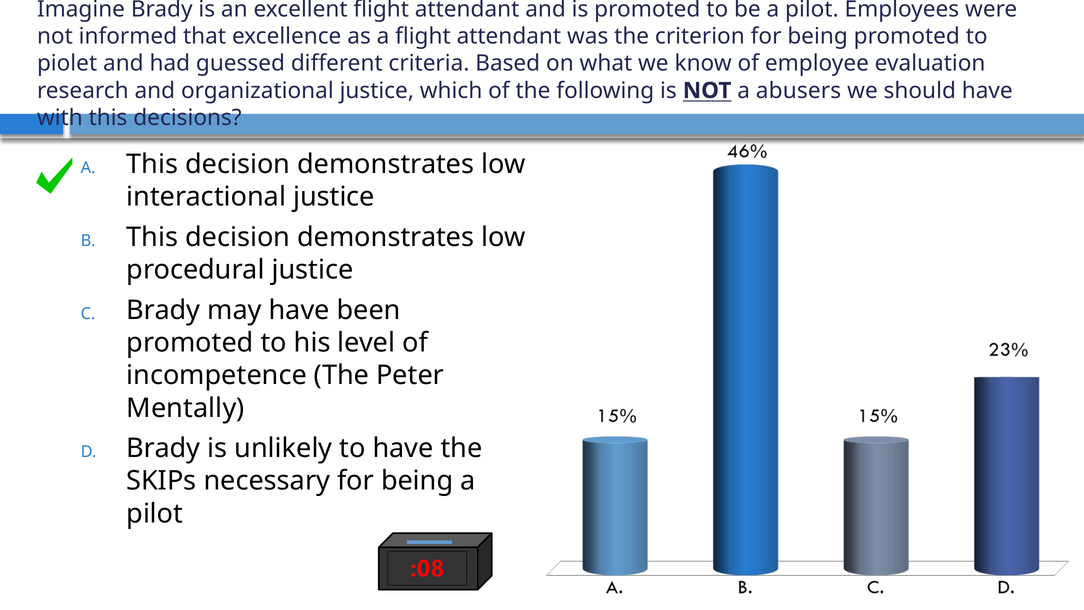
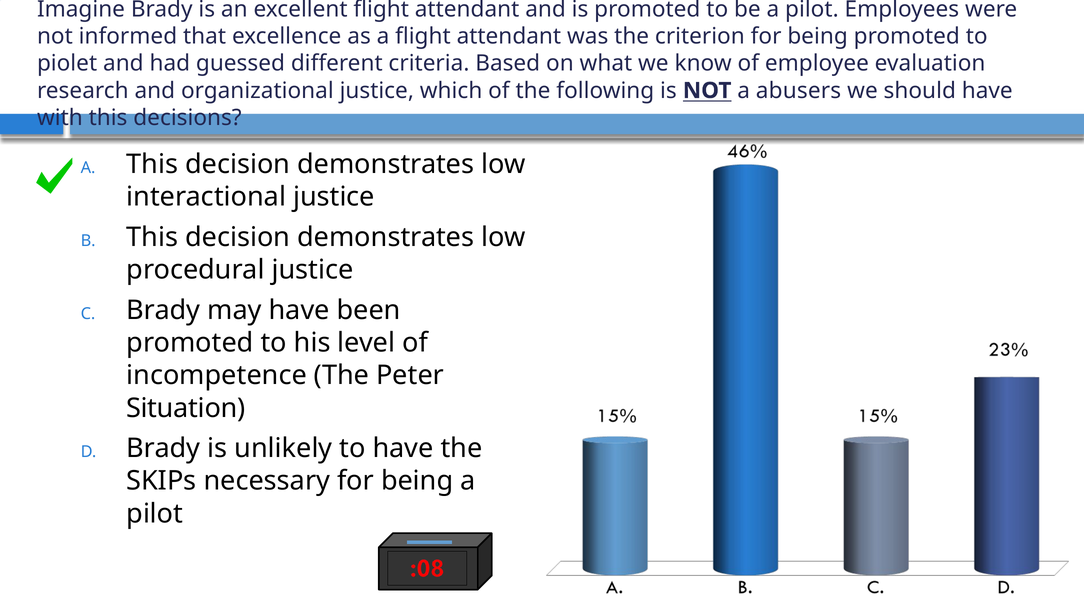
Mentally: Mentally -> Situation (186, 408)
